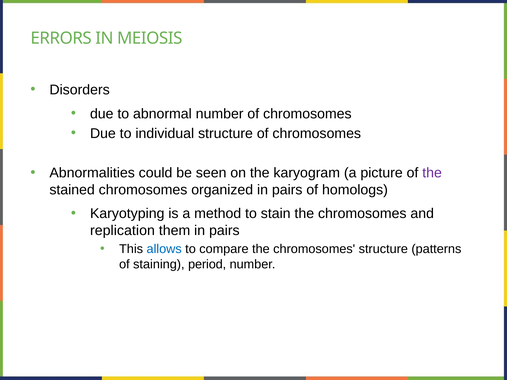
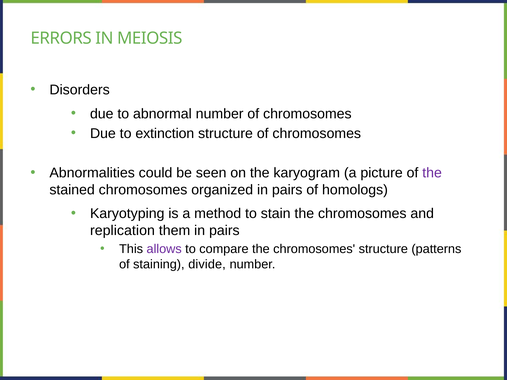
individual: individual -> extinction (165, 133)
allows colour: blue -> purple (164, 249)
period: period -> divide (207, 264)
